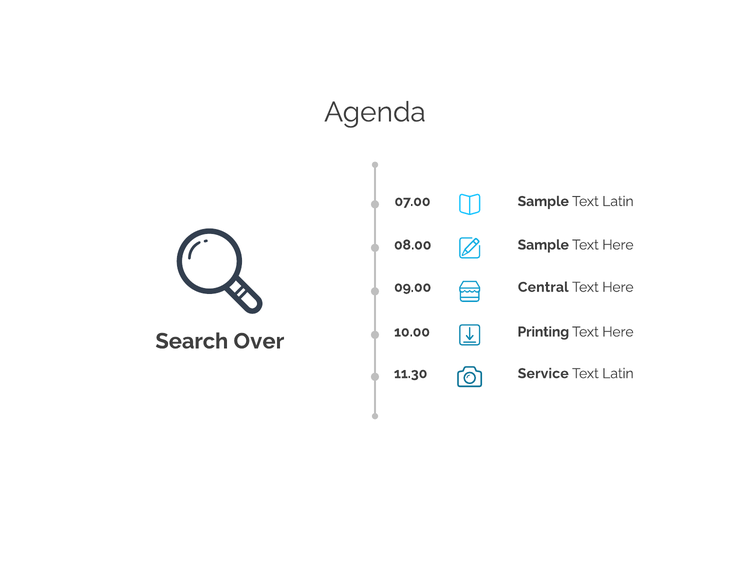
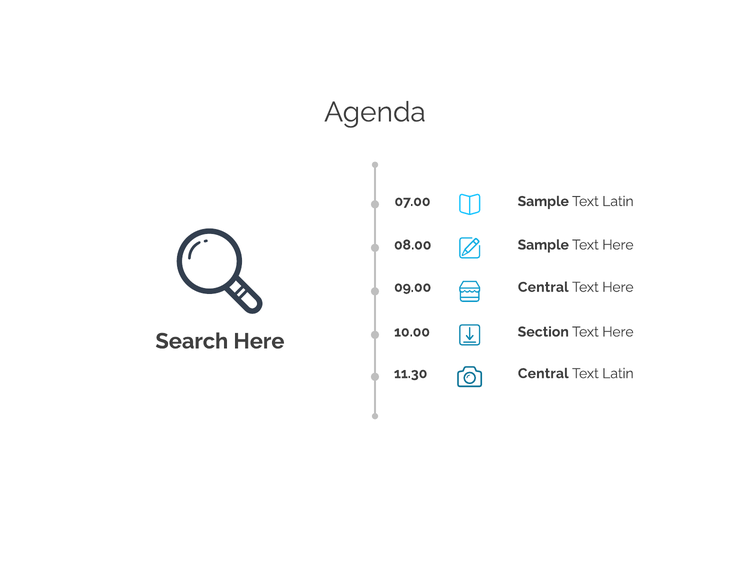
Printing: Printing -> Section (543, 332)
Search Over: Over -> Here (259, 341)
Service: Service -> Central (543, 373)
